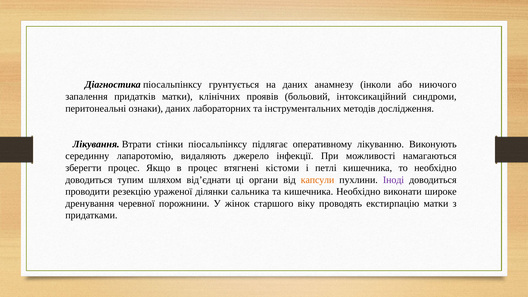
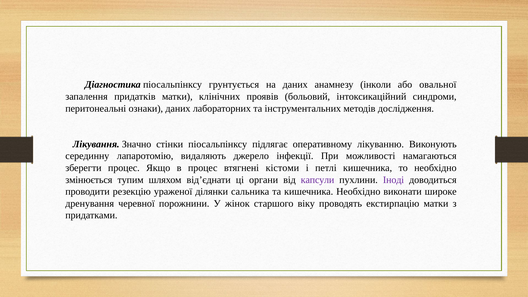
ниючого: ниючого -> овальної (438, 85)
Втрати: Втрати -> Значно (137, 144)
доводиться: доводиться -> змінюється (89, 180)
капсули colour: orange -> purple (318, 180)
